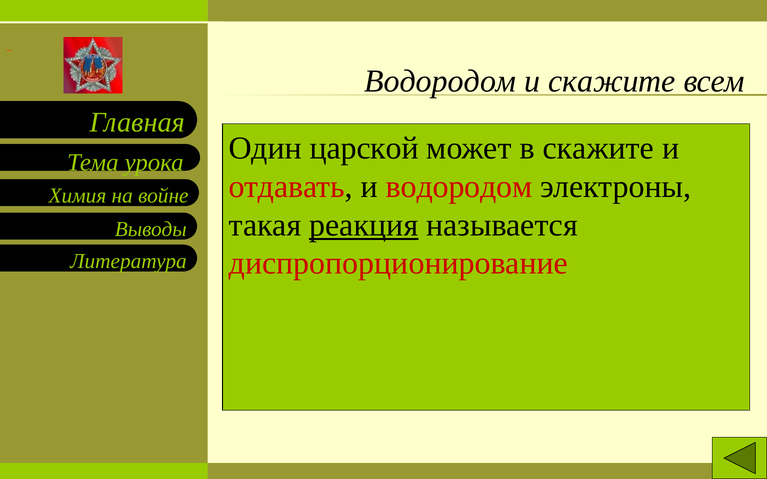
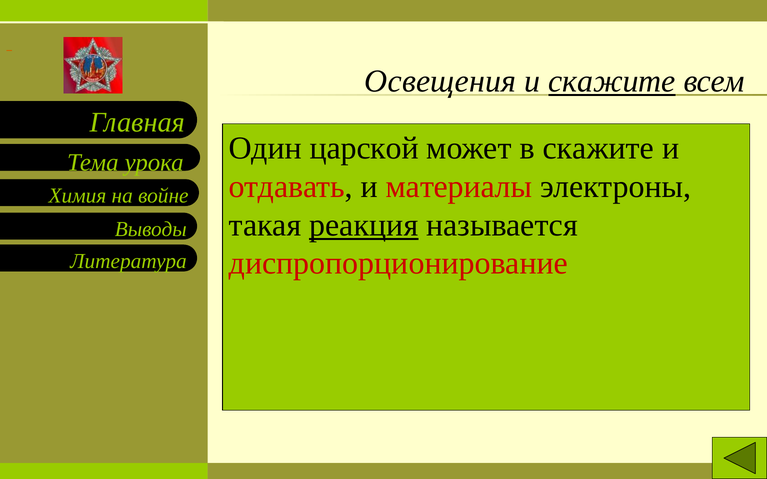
Водородом: Водородом -> Освещения (440, 81)
скажите underline: none -> present (612, 81)
и водородом: водородом -> материалы (459, 187)
